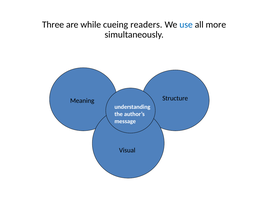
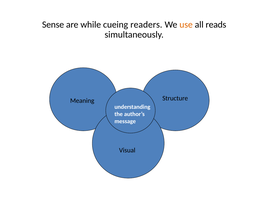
Three: Three -> Sense (53, 24)
use colour: blue -> orange (186, 24)
more: more -> reads (216, 24)
